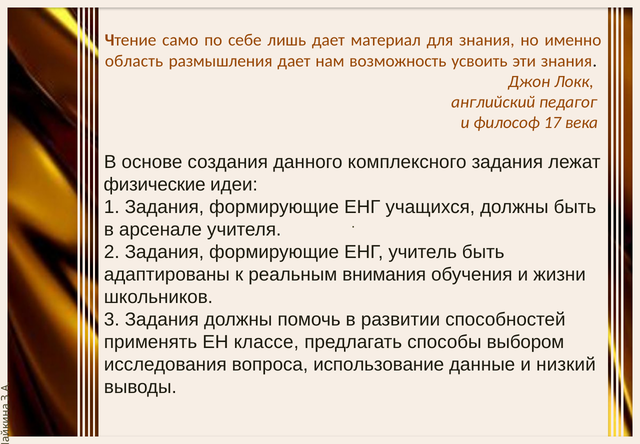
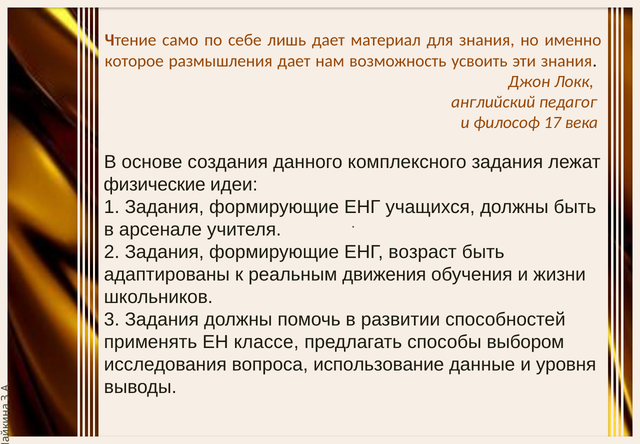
область: область -> которое (134, 61)
учитель: учитель -> возраст (423, 252)
внимания: внимания -> движения (384, 275)
низкий: низкий -> уровня (566, 365)
